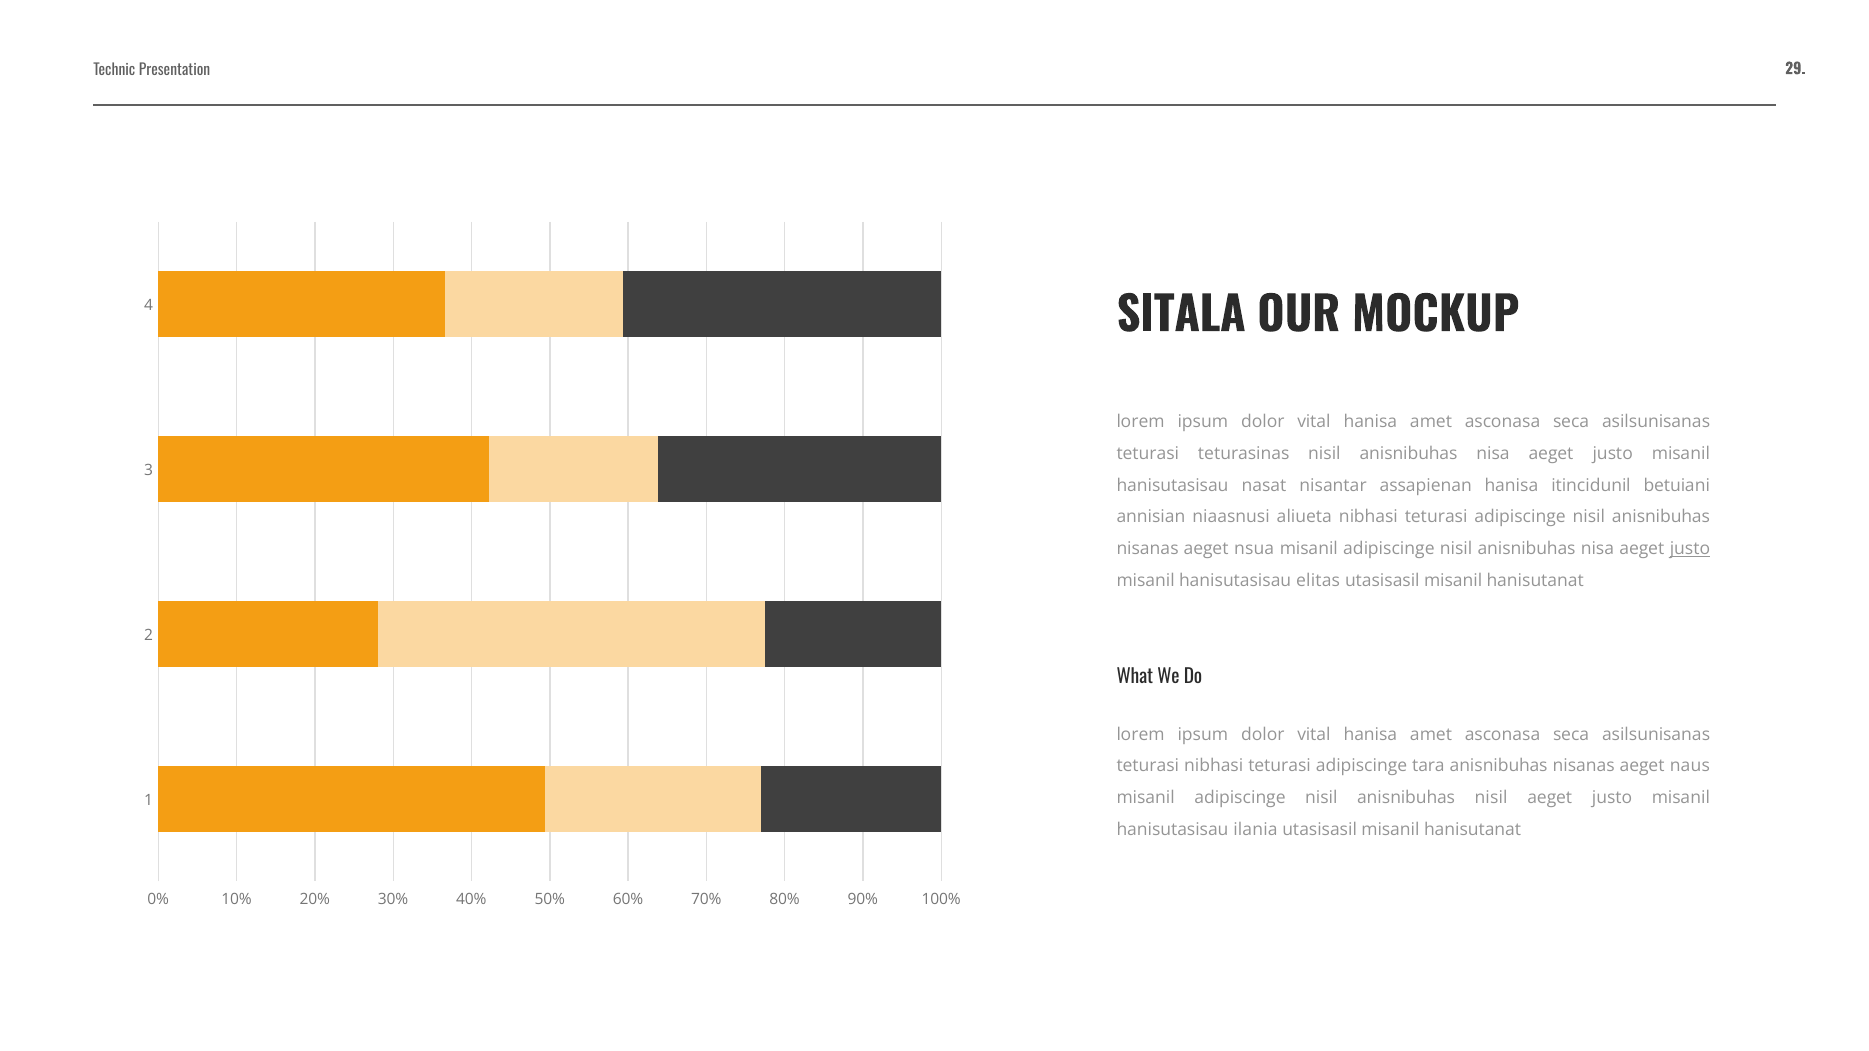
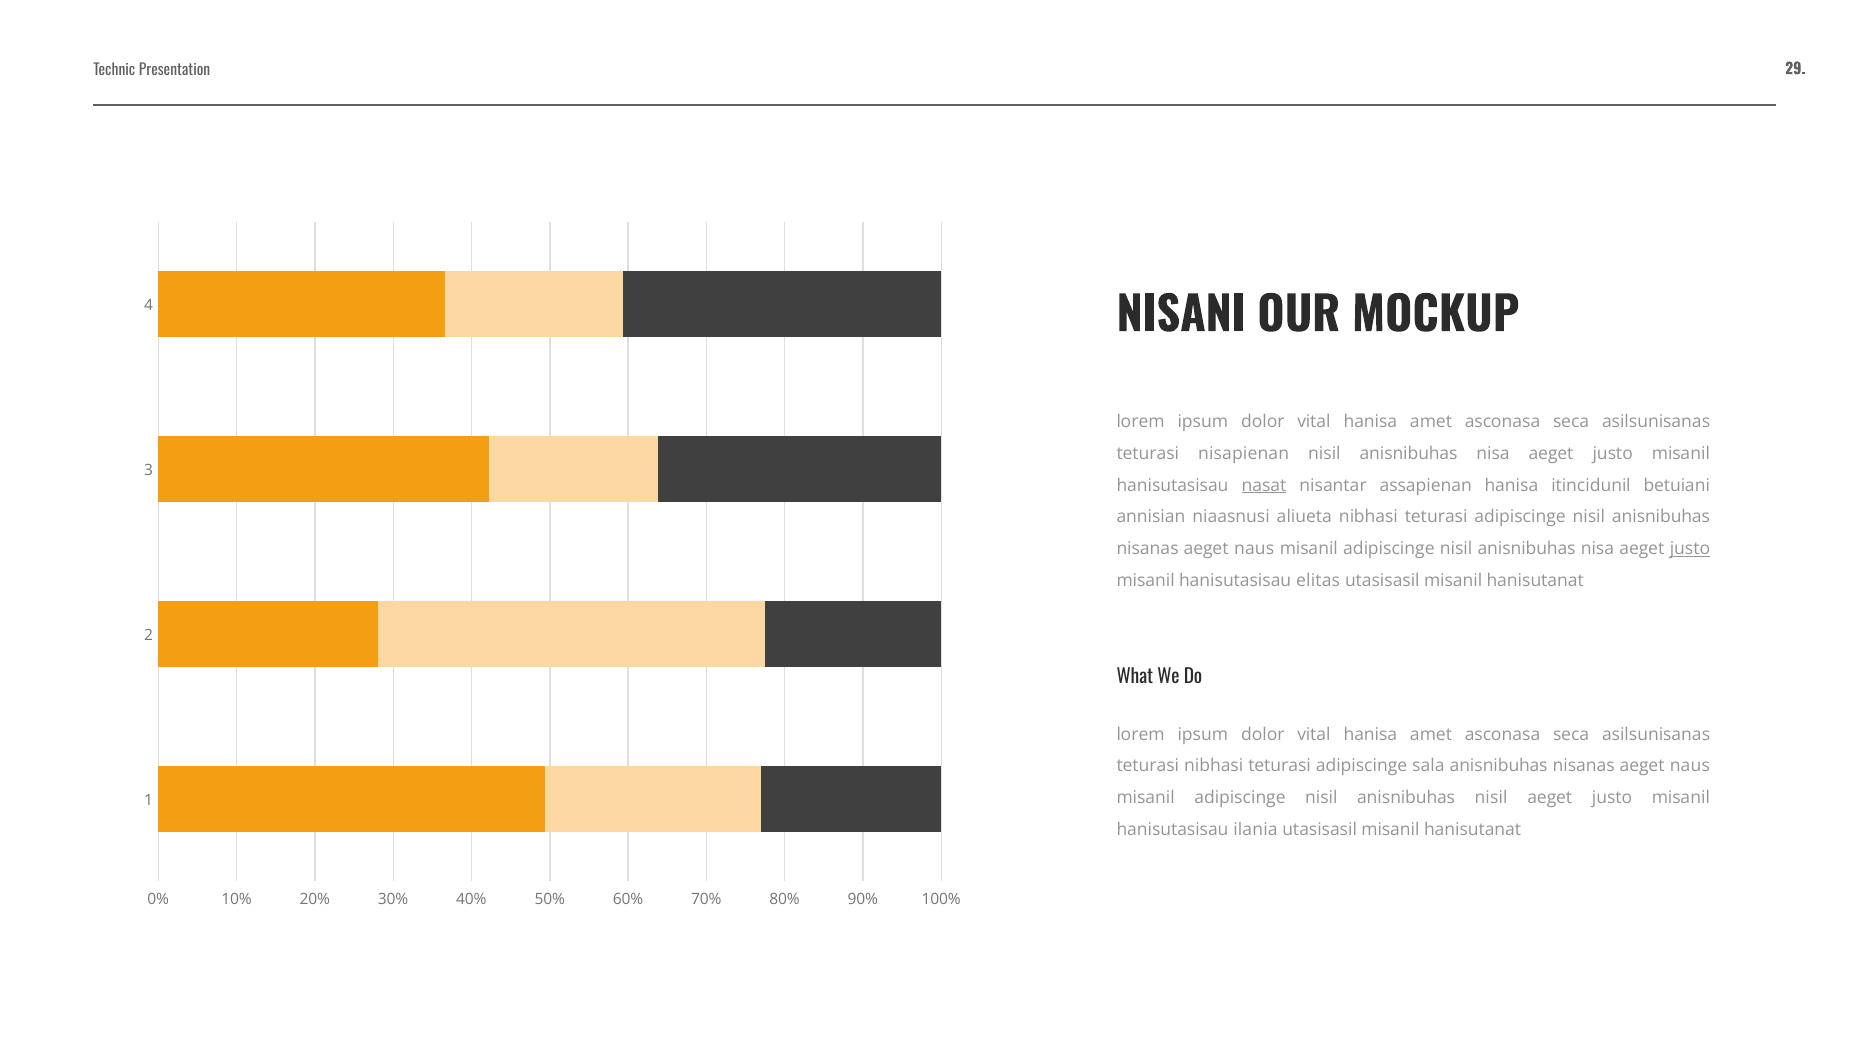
SITALA: SITALA -> NISANI (1181, 316)
teturasinas: teturasinas -> nisapienan (1244, 454)
nasat underline: none -> present (1264, 486)
nsua: nsua -> naus (1254, 549)
tara: tara -> sala (1428, 766)
